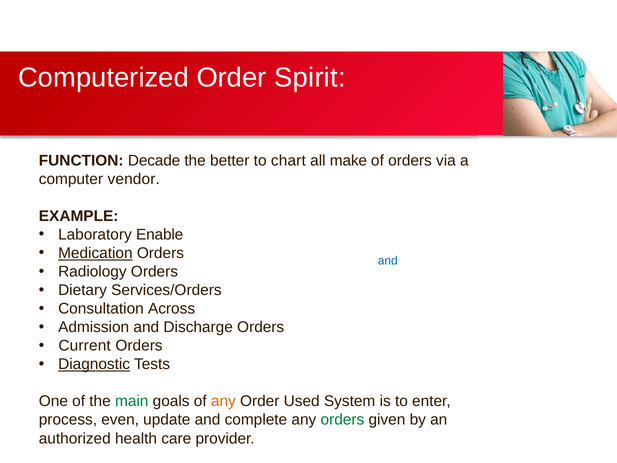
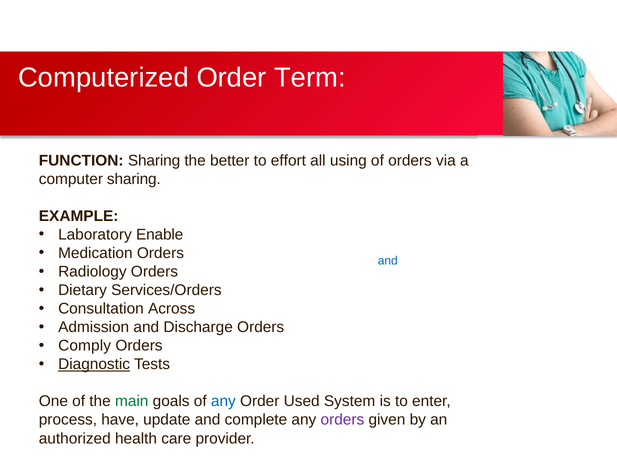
Spirit: Spirit -> Term (310, 78)
FUNCTION Decade: Decade -> Sharing (154, 161)
chart: chart -> effort (288, 161)
make: make -> using (348, 161)
computer vendor: vendor -> sharing (134, 179)
Medication underline: present -> none (95, 253)
Current: Current -> Comply (85, 346)
any colour: orange -> blue (223, 401)
even: even -> have (120, 420)
orders colour: green -> purple (342, 420)
